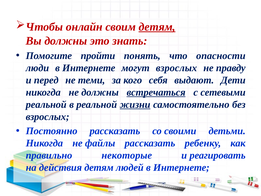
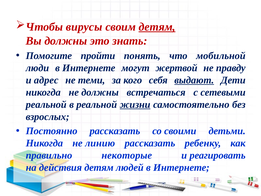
онлайн: онлайн -> вирусы (84, 27)
опасности: опасности -> мобильной (221, 56)
могут взрослых: взрослых -> жертвой (177, 68)
перед: перед -> адрес (46, 80)
выдают underline: none -> present (194, 80)
встречаться underline: present -> none (156, 92)
файлы: файлы -> линию (100, 143)
